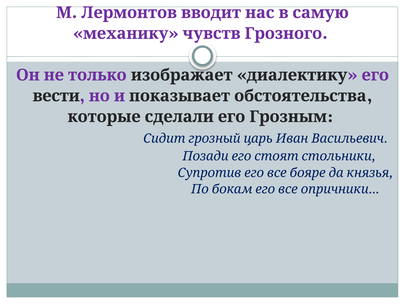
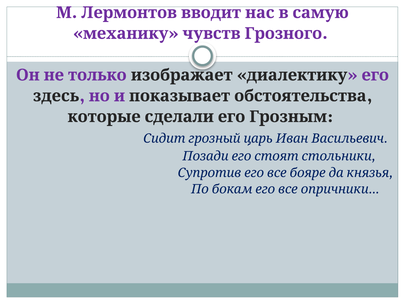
вести: вести -> здесь (56, 96)
